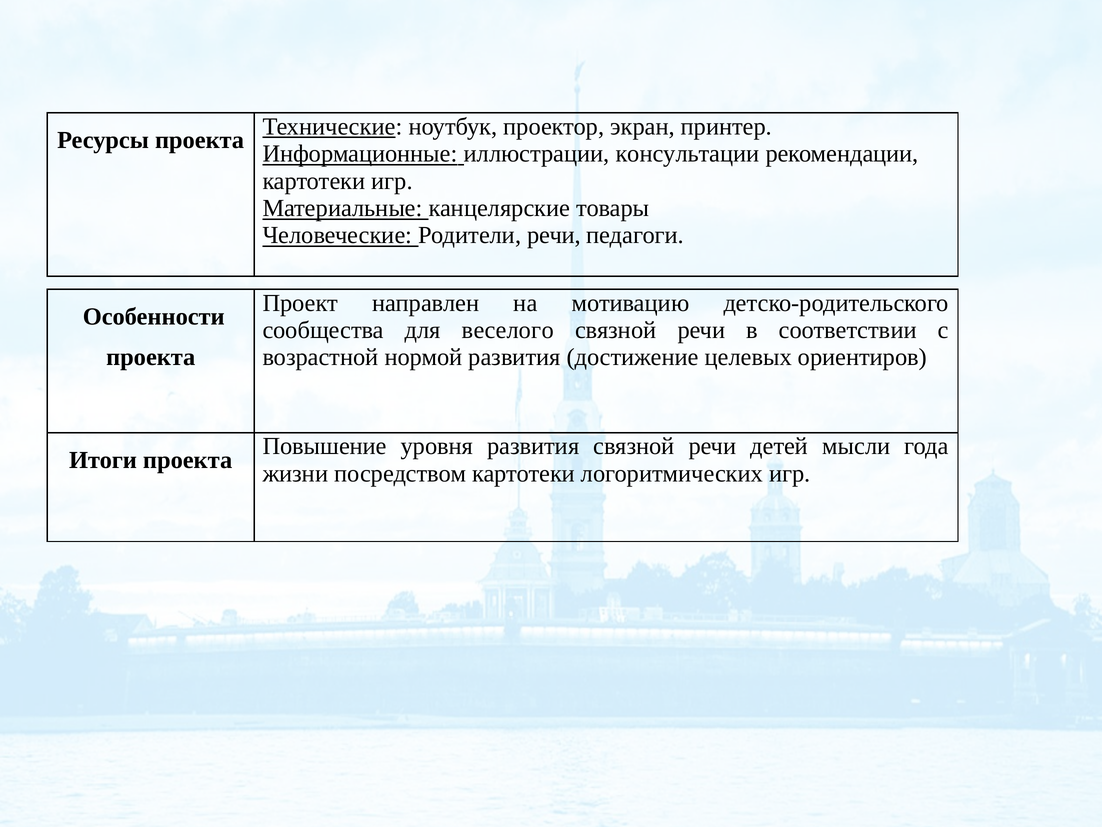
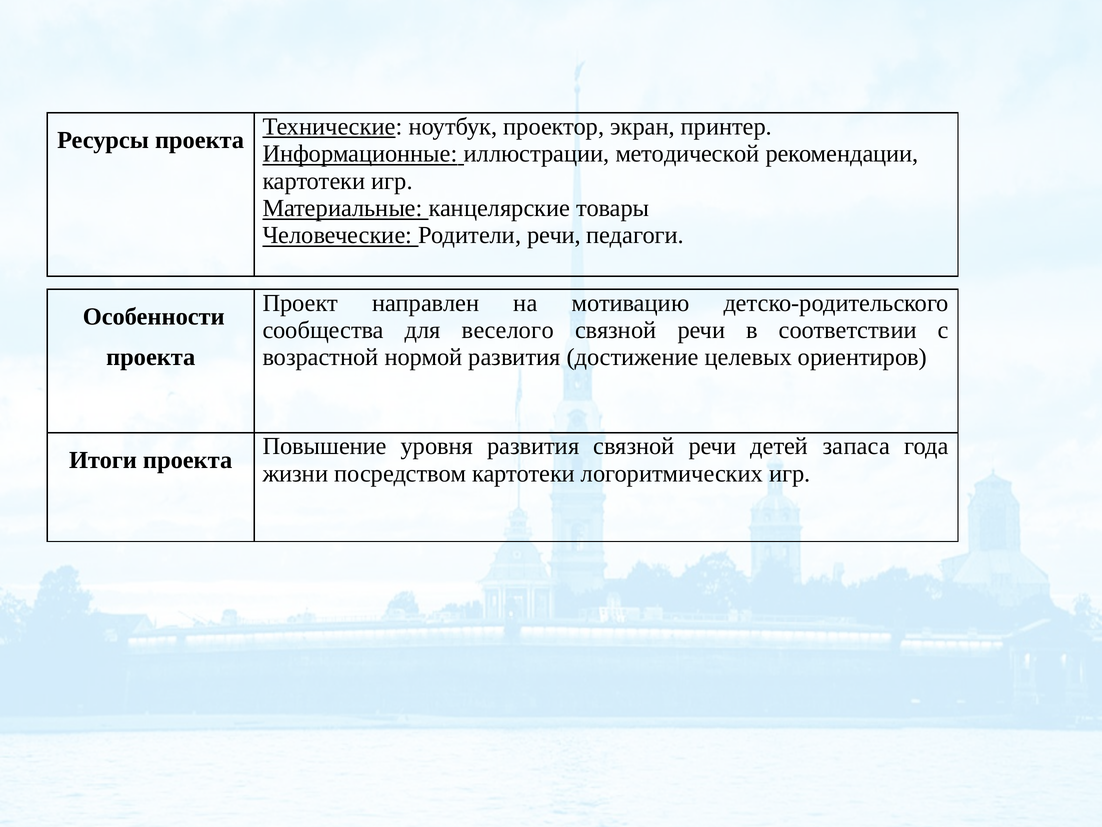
консультации: консультации -> методической (687, 154)
мысли: мысли -> запаса (856, 446)
